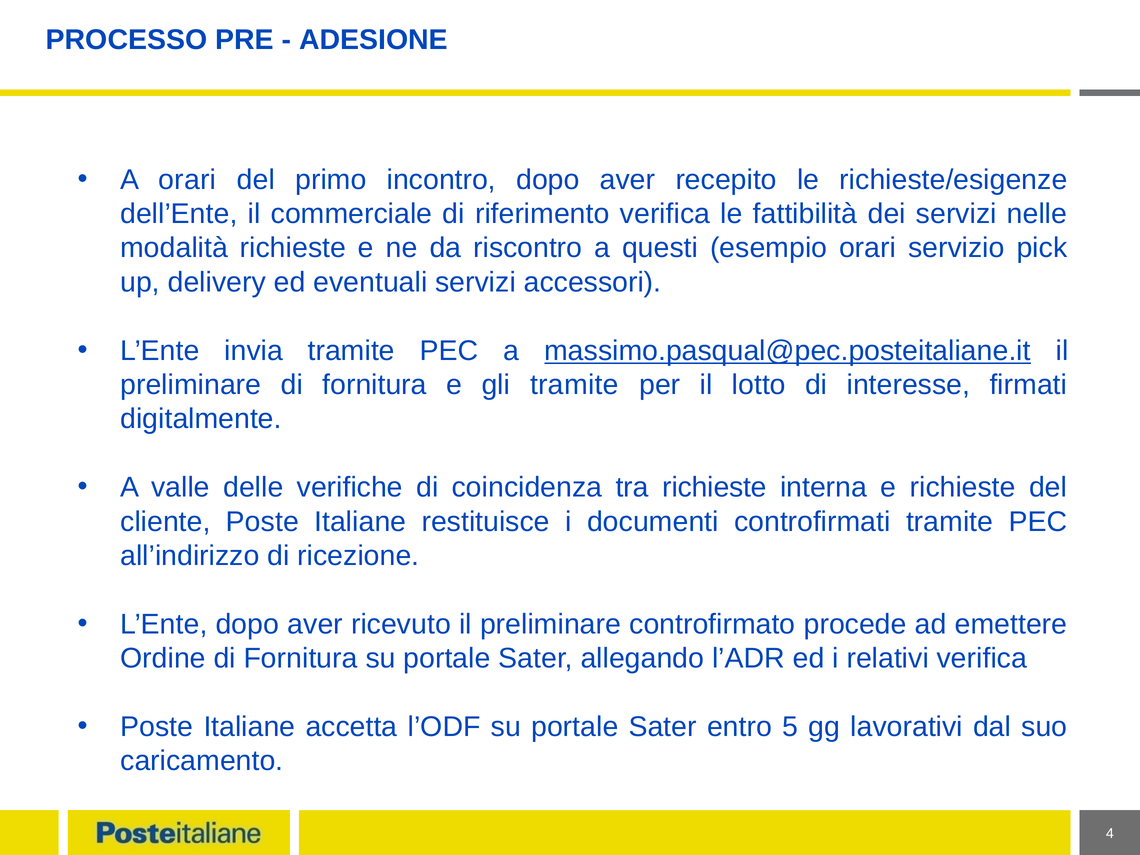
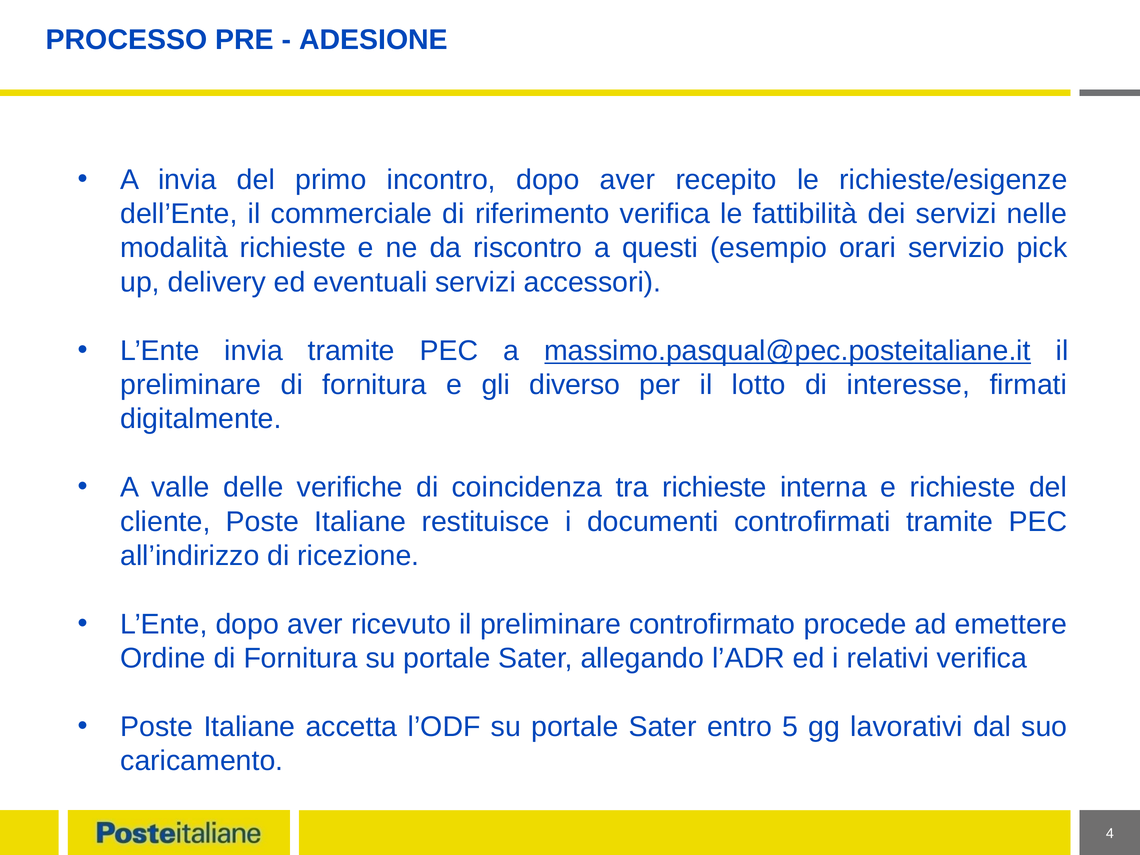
A orari: orari -> invia (187, 180)
gli tramite: tramite -> diverso (575, 385)
